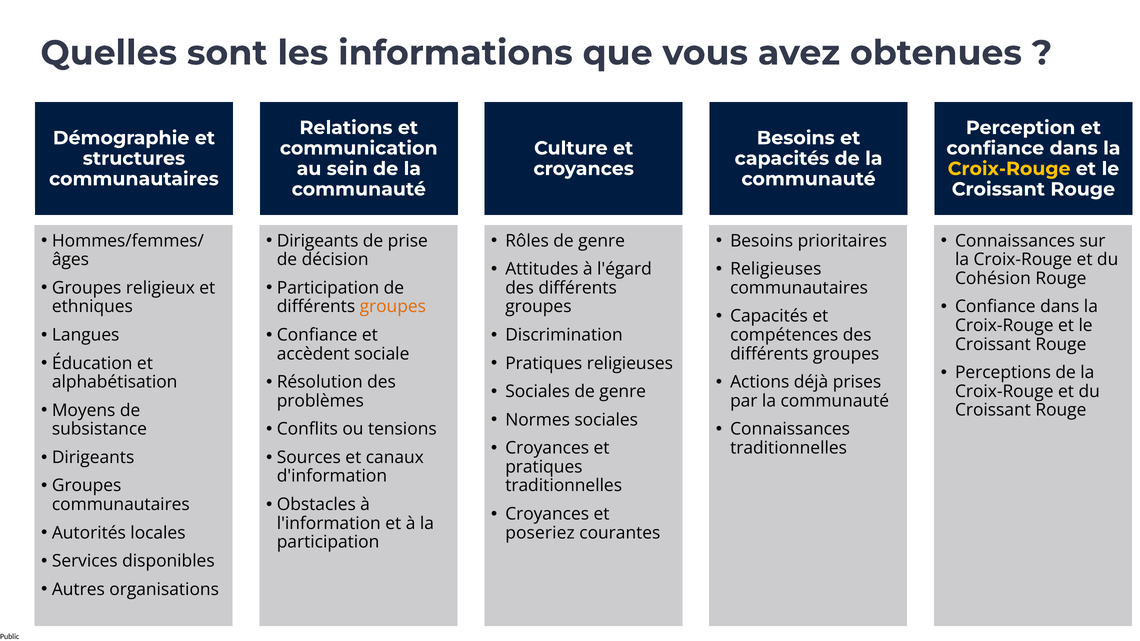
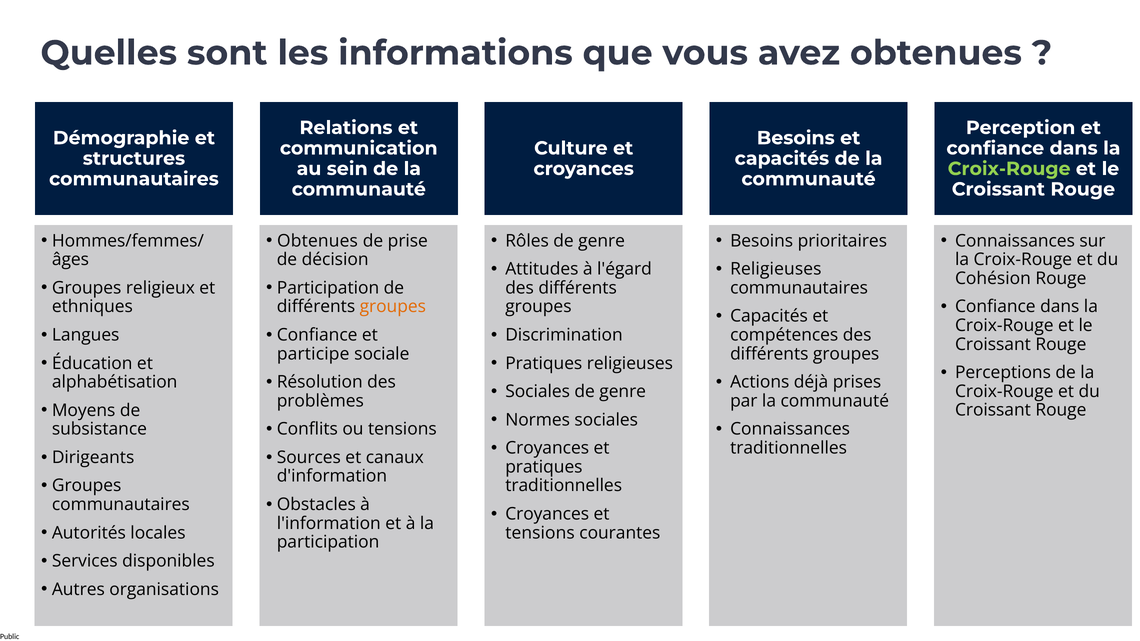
Croix-Rouge colour: yellow -> light green (1009, 169)
Dirigeants: Dirigeants -> Obtenues (317, 241)
accèdent: accèdent -> participe (313, 354)
poseriez: poseriez -> tensions (540, 533)
